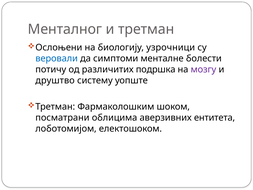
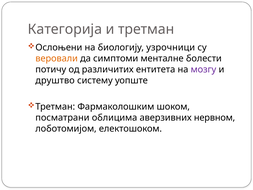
Менталног: Менталног -> Категорија (65, 29)
веровали colour: blue -> orange (57, 58)
подршка: подршка -> ентитета (156, 69)
ентитета: ентитета -> нервном (215, 117)
